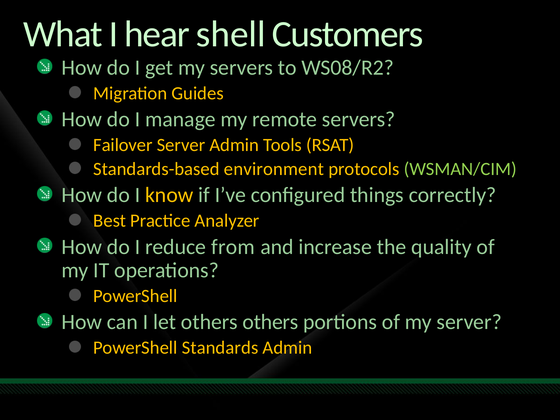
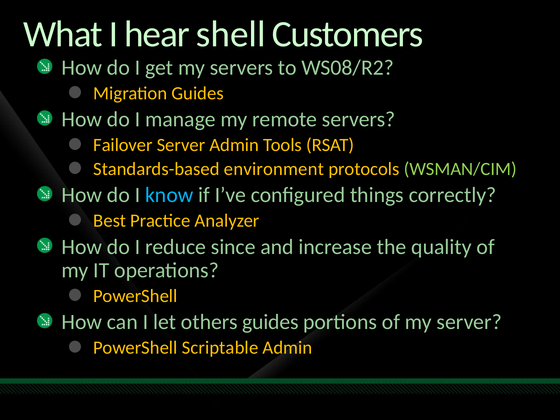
know colour: yellow -> light blue (169, 195)
from: from -> since (233, 247)
others others: others -> guides (270, 322)
Standards: Standards -> Scriptable (220, 348)
